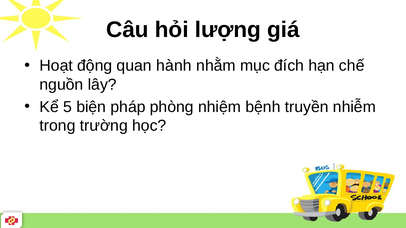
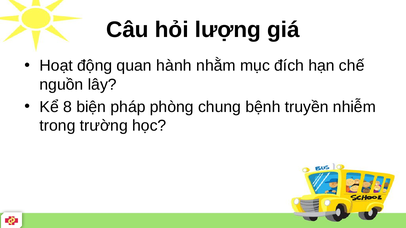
5: 5 -> 8 (68, 107)
nhiệm: nhiệm -> chung (220, 107)
